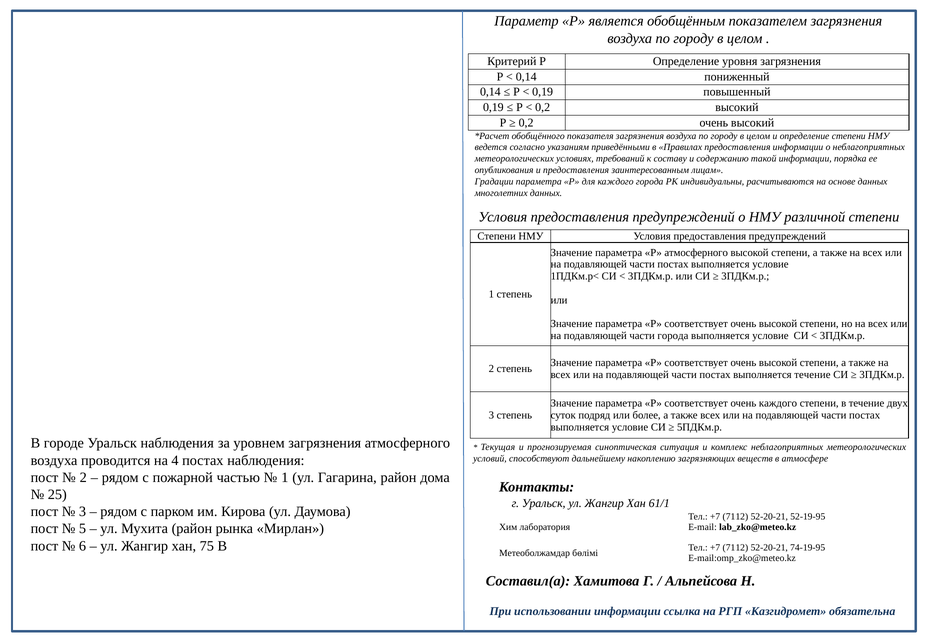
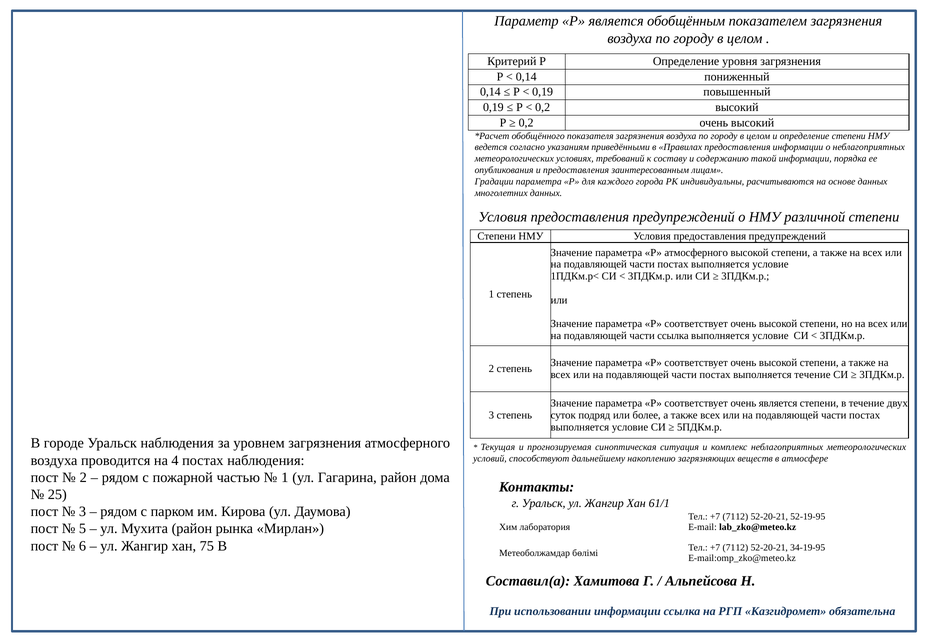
части города: города -> ссылка (673, 336)
очень каждого: каждого -> является (778, 404)
74-19-95: 74-19-95 -> 34-19-95 (808, 548)
